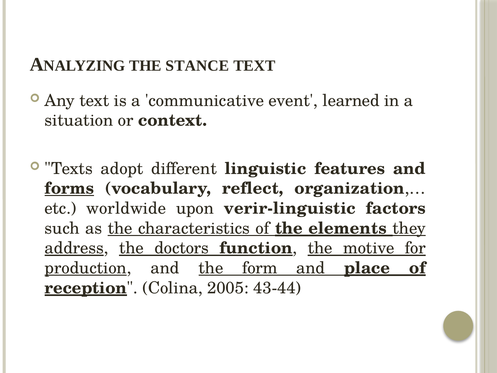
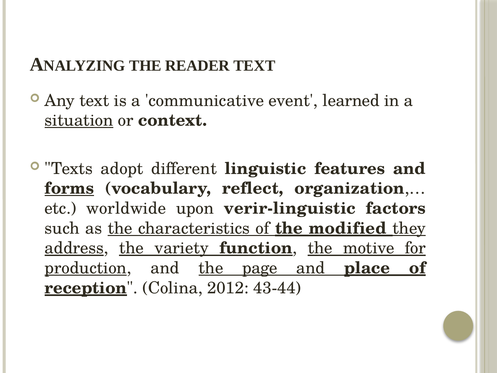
STANCE: STANCE -> READER (198, 66)
situation underline: none -> present (79, 120)
elements: elements -> modified (348, 228)
doctors: doctors -> variety (182, 248)
form: form -> page (260, 268)
2005: 2005 -> 2012 (228, 288)
